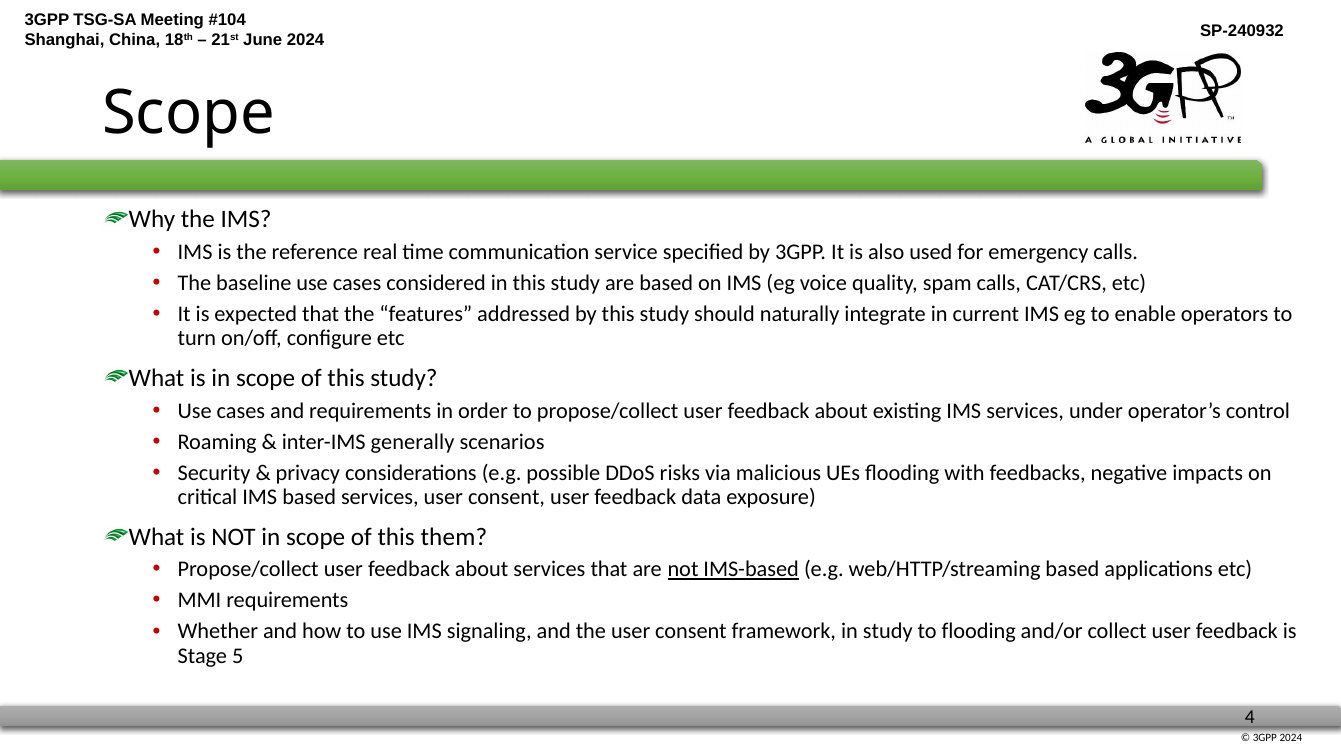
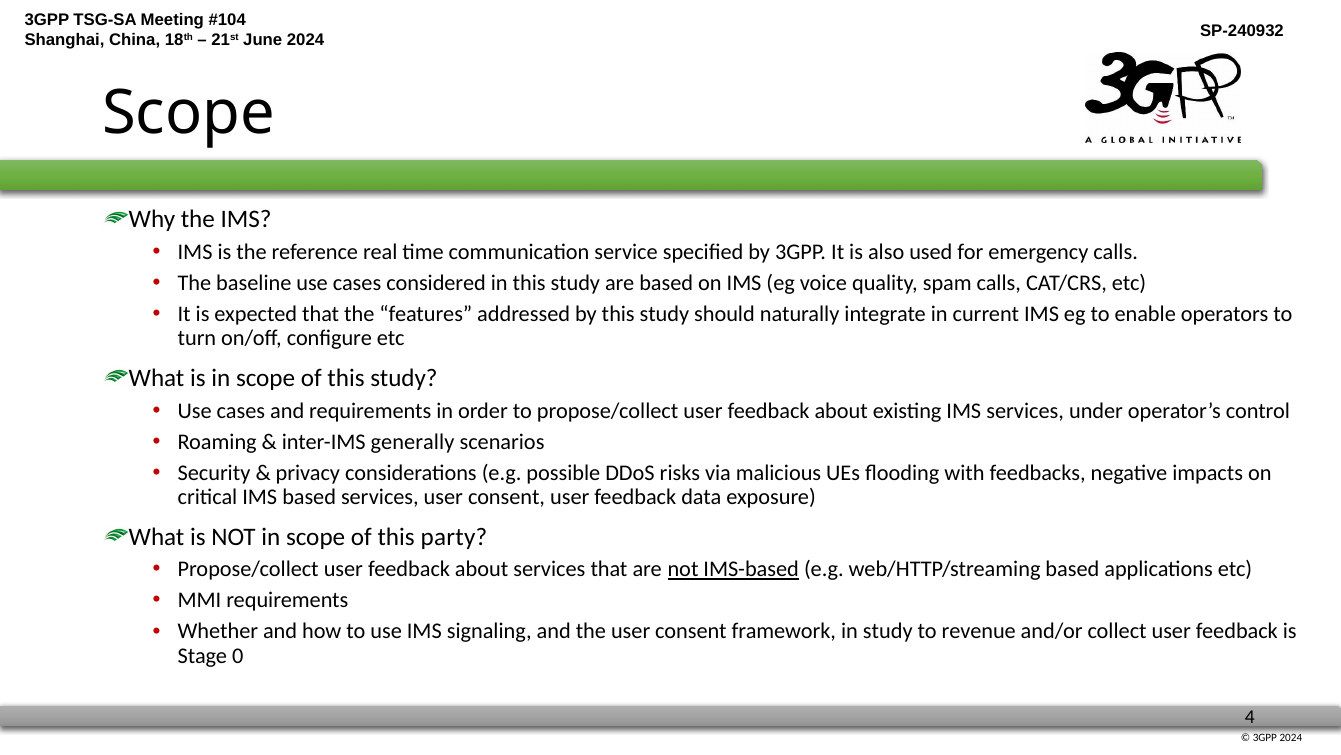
them: them -> party (454, 536)
to flooding: flooding -> revenue (979, 631)
5: 5 -> 0 (238, 655)
